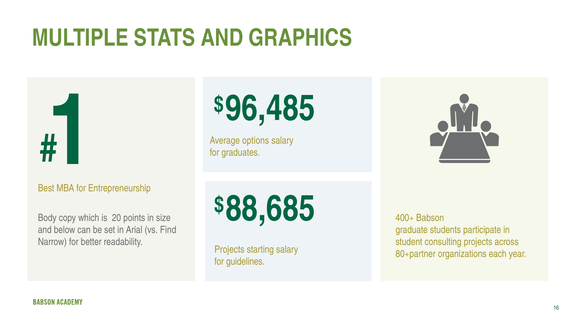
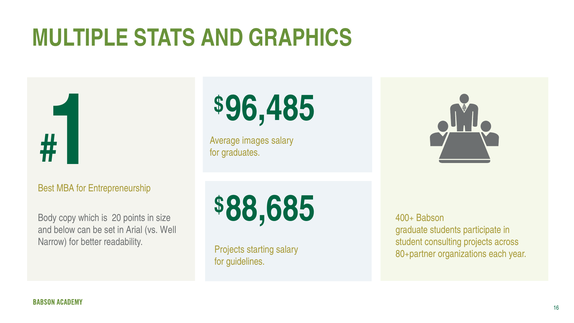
options: options -> images (256, 141)
Find: Find -> Well (168, 230)
